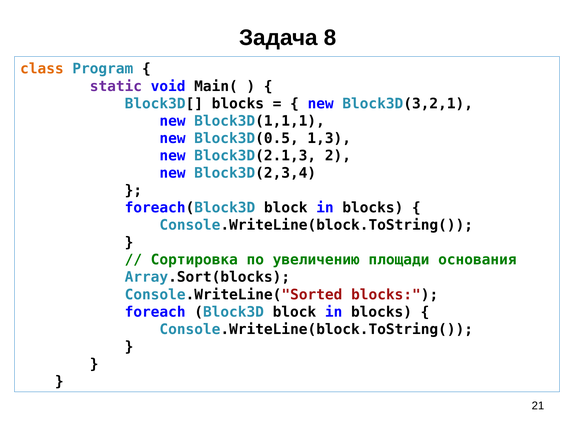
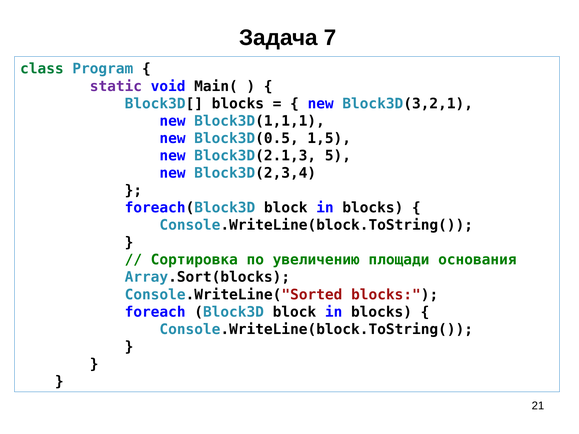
8: 8 -> 7 (330, 38)
class colour: orange -> green (42, 69)
1,3: 1,3 -> 1,5 (329, 138)
2: 2 -> 5 (338, 156)
